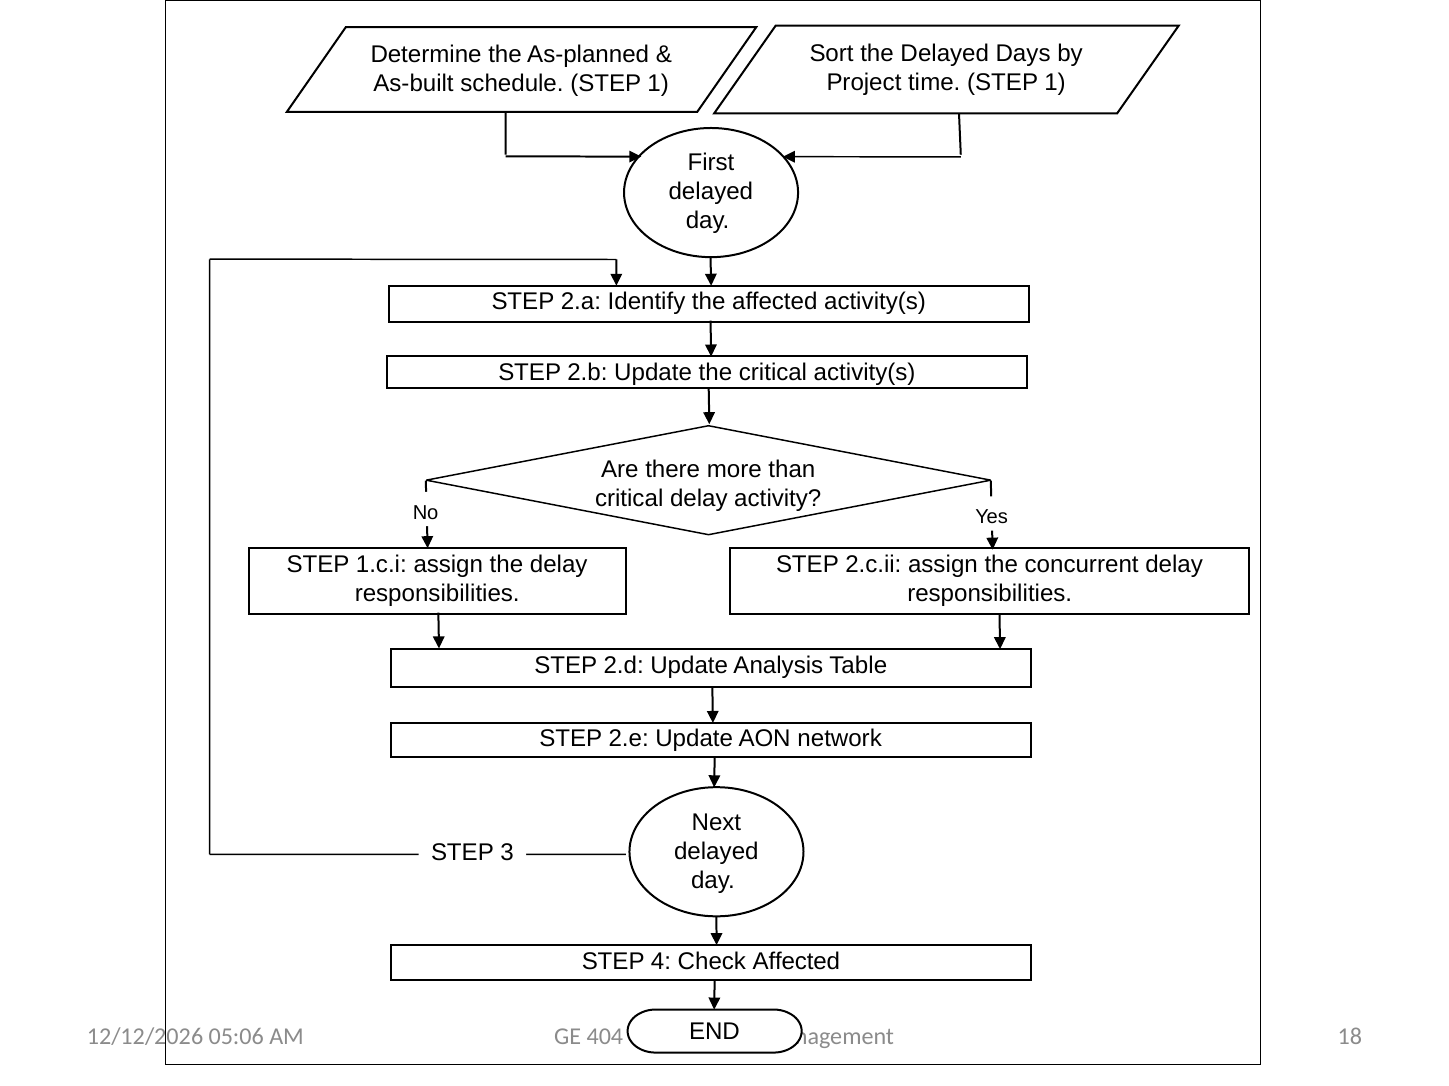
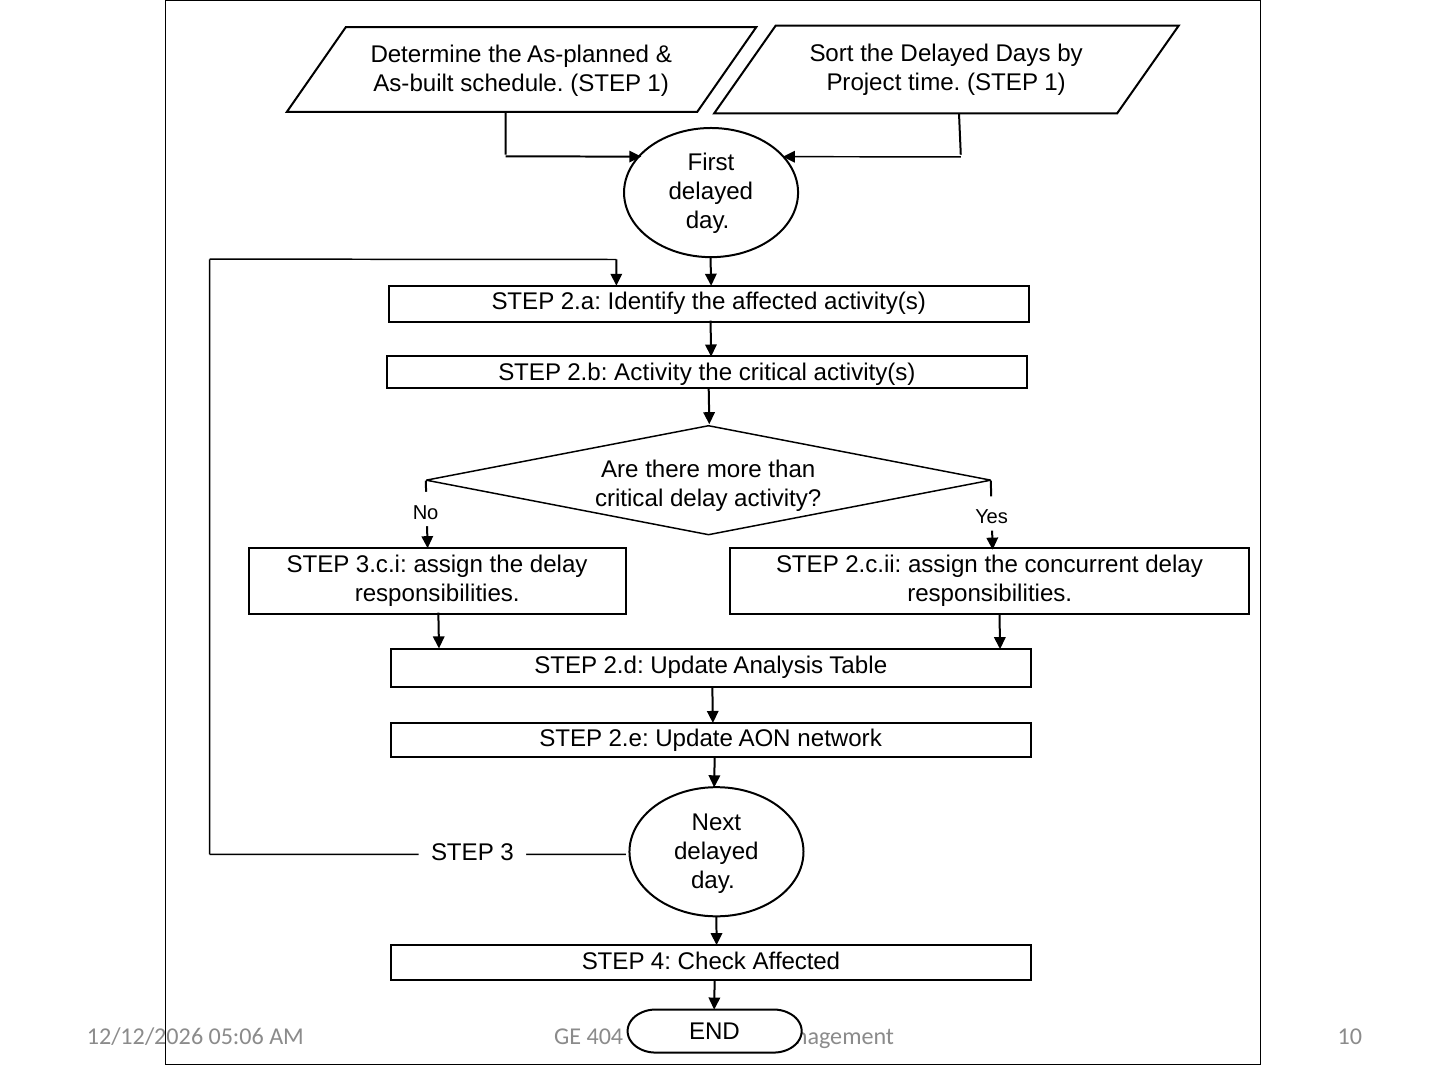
2.b Update: Update -> Activity (653, 373)
1.c.i: 1.c.i -> 3.c.i (381, 565)
18: 18 -> 10 (1350, 1038)
